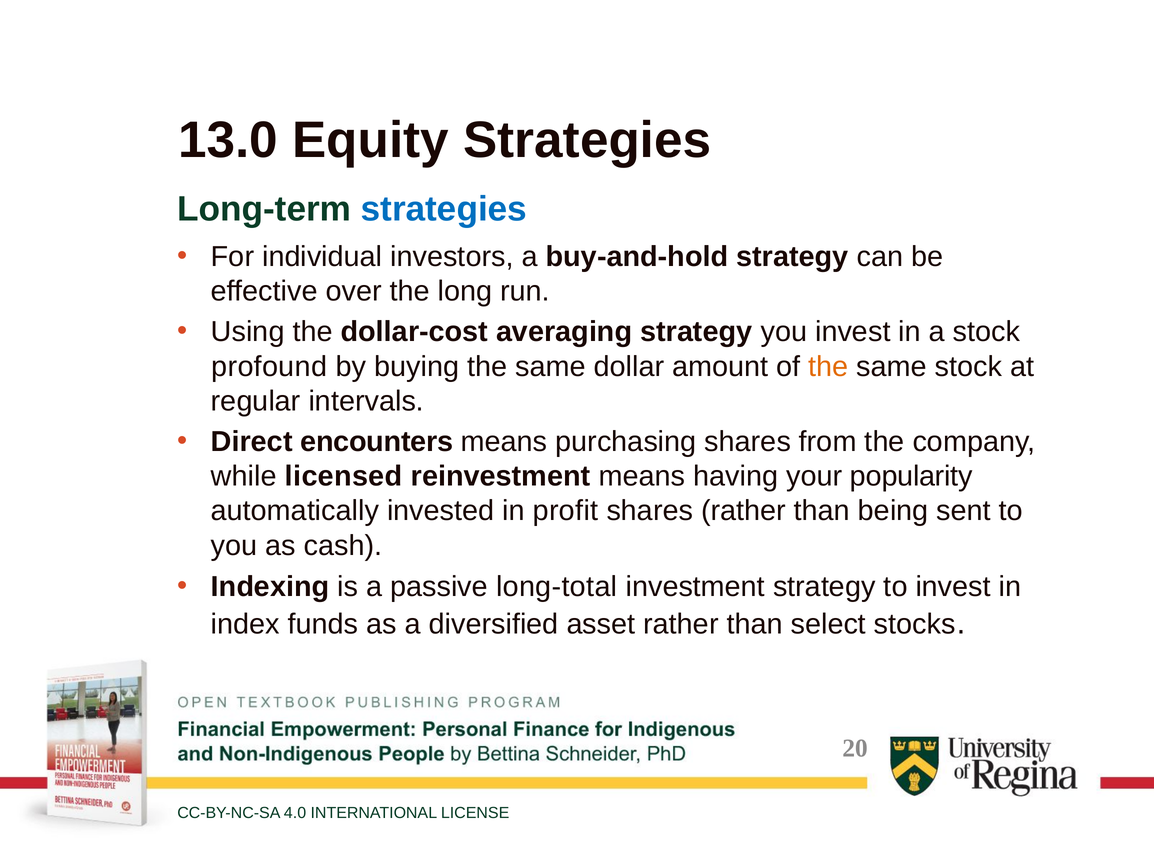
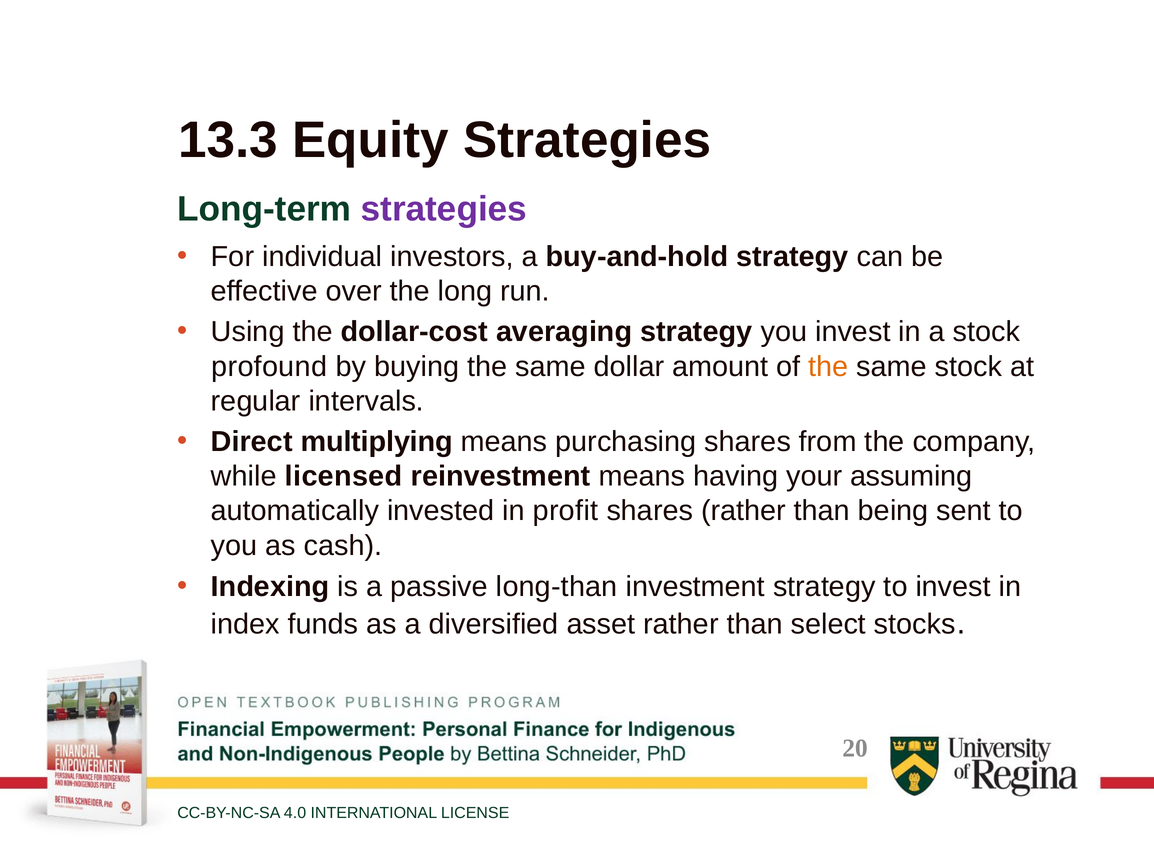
13.0: 13.0 -> 13.3 (228, 140)
strategies colour: blue -> purple (444, 209)
encounters: encounters -> multiplying (377, 441)
popularity: popularity -> assuming (911, 476)
long-total: long-total -> long-than (557, 586)
